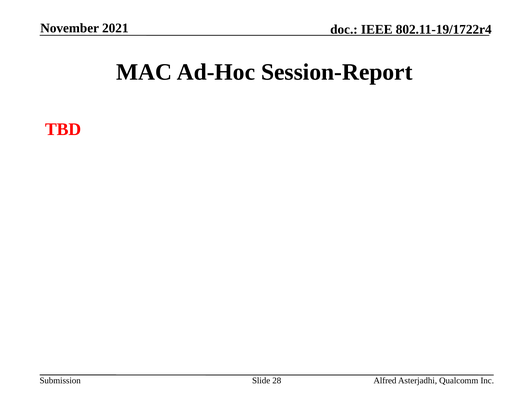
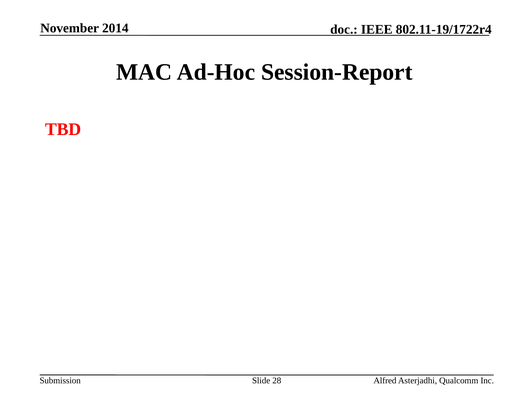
2021: 2021 -> 2014 (115, 28)
